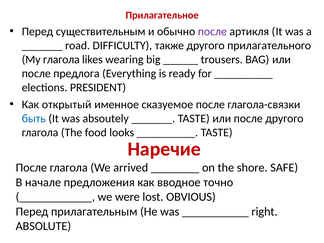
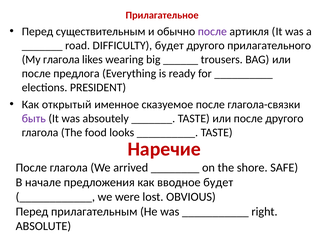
DIFFICULTY также: также -> будет (169, 45)
быть colour: blue -> purple (34, 119)
вводное точно: точно -> будет (218, 182)
